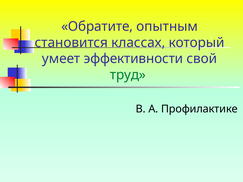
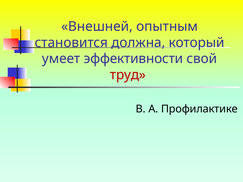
Обратите: Обратите -> Внешней (97, 26)
классах: классах -> должна (138, 43)
труд colour: green -> red (128, 75)
